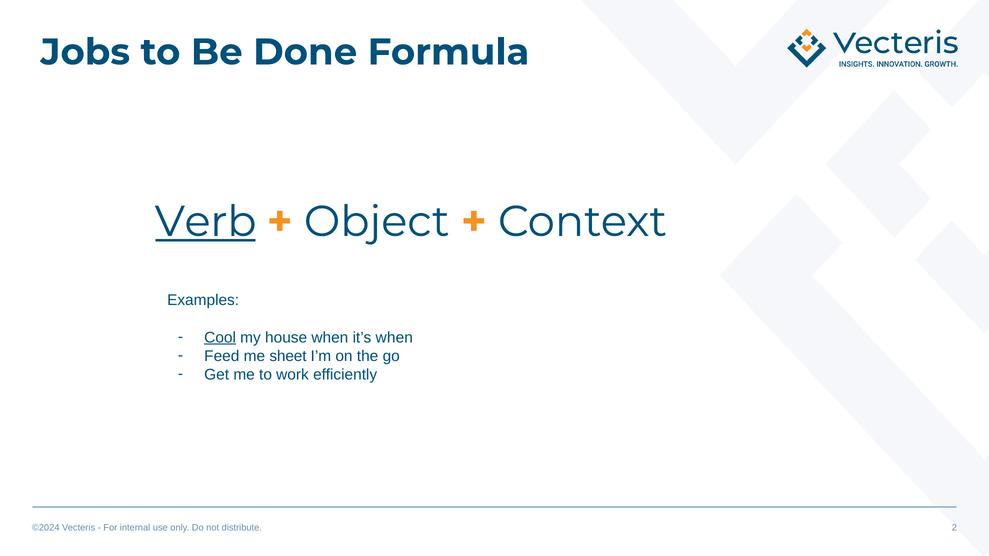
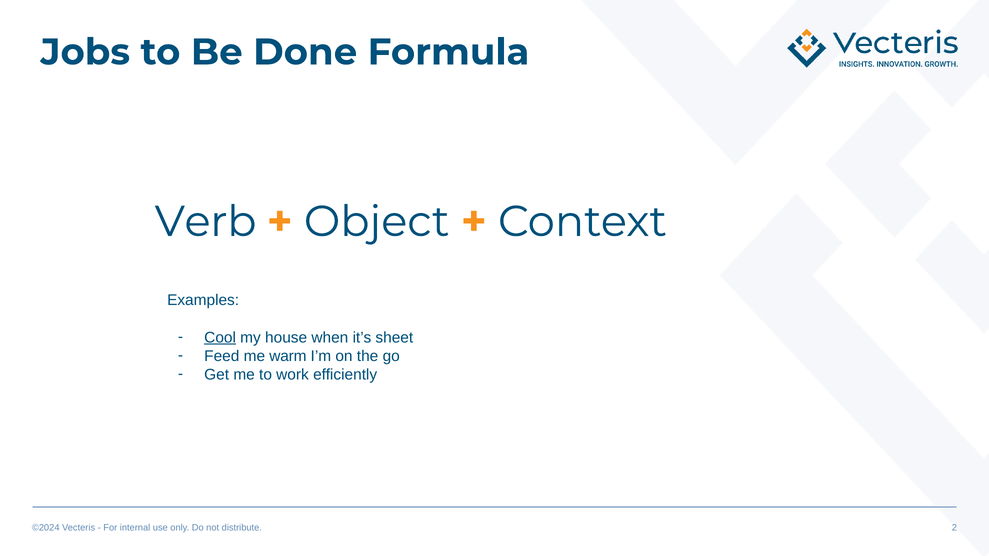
Verb underline: present -> none (206, 222)
it’s when: when -> sheet (394, 338)
sheet: sheet -> warm (288, 356)
